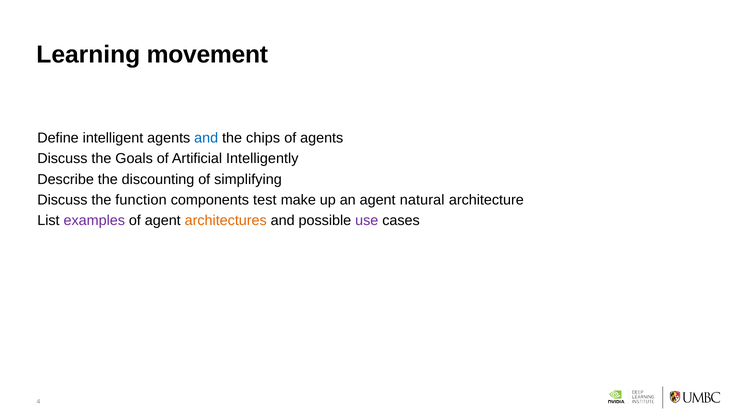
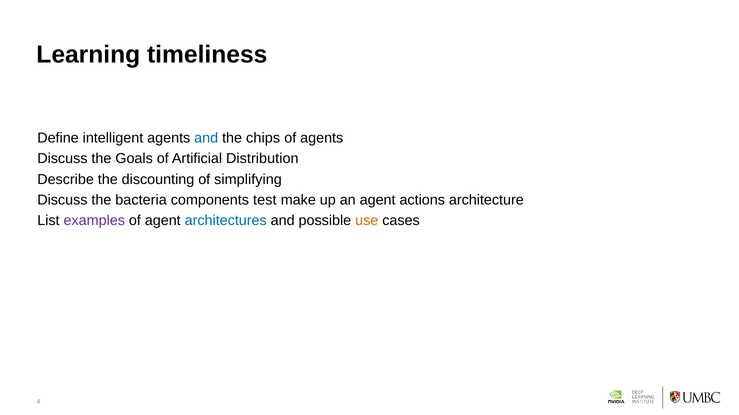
movement: movement -> timeliness (207, 55)
Intelligently: Intelligently -> Distribution (262, 159)
function: function -> bacteria (141, 200)
natural: natural -> actions (422, 200)
architectures colour: orange -> blue (226, 221)
use colour: purple -> orange (367, 221)
